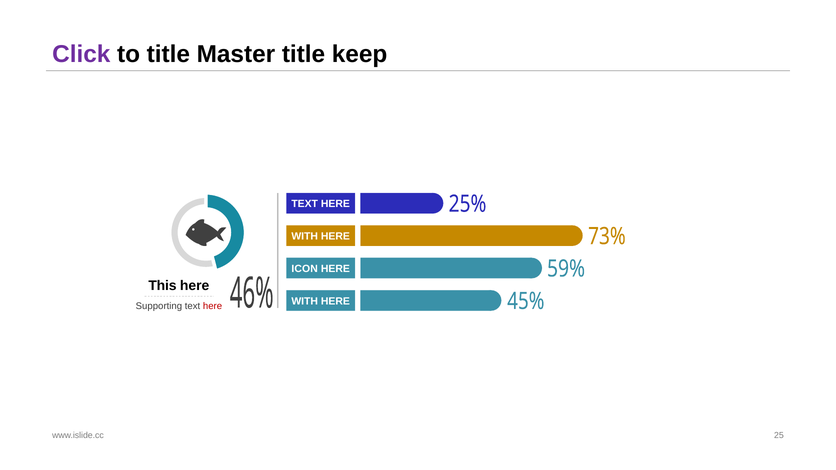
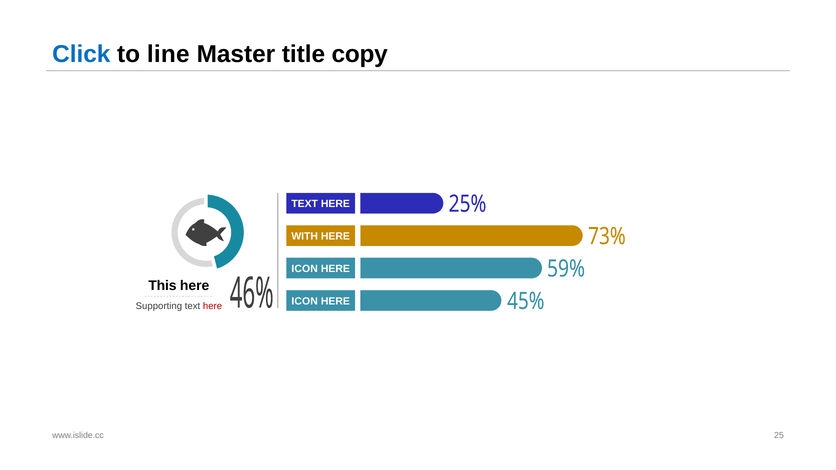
Click colour: purple -> blue (81, 54)
to title: title -> line (168, 54)
keep: keep -> copy (360, 54)
WITH: WITH -> ICON (305, 301)
